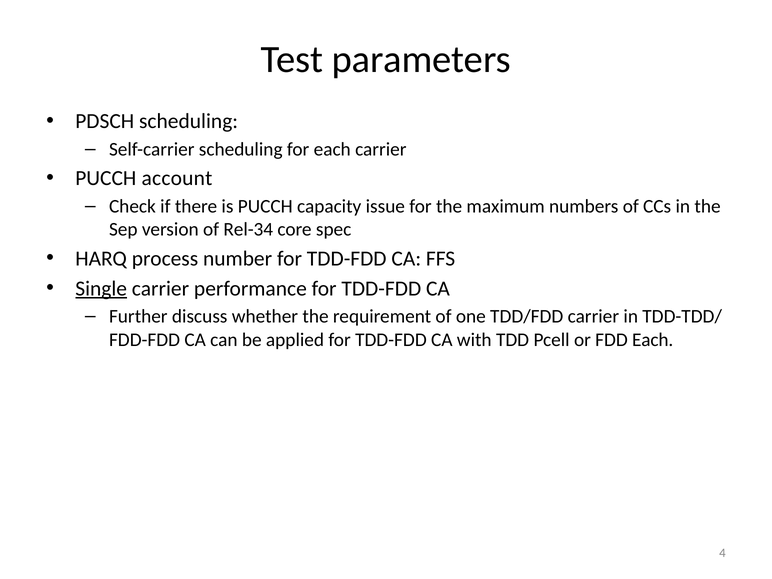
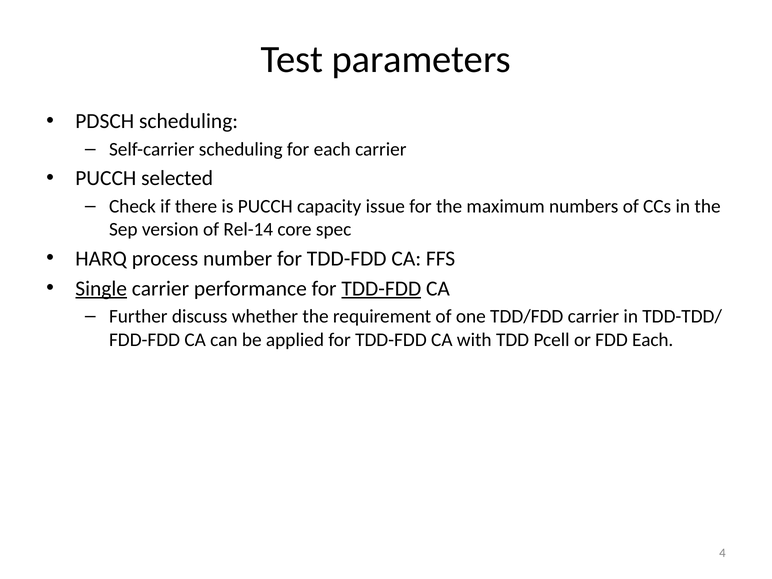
account: account -> selected (177, 178)
Rel-34: Rel-34 -> Rel-14 (248, 230)
TDD-FDD underline: none -> present (381, 288)
